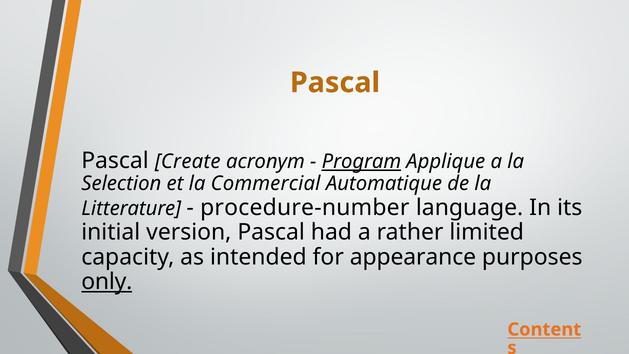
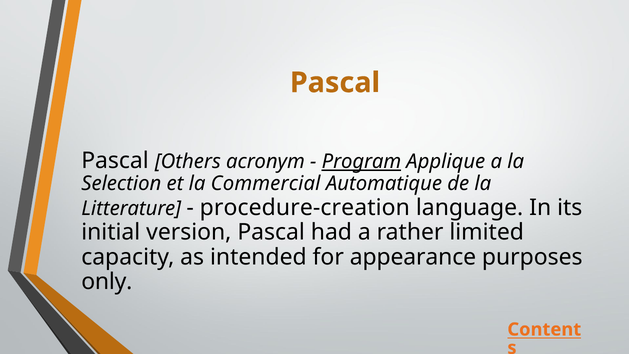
Create: Create -> Others (188, 161)
procedure-number: procedure-number -> procedure-creation (305, 207)
only underline: present -> none (107, 282)
